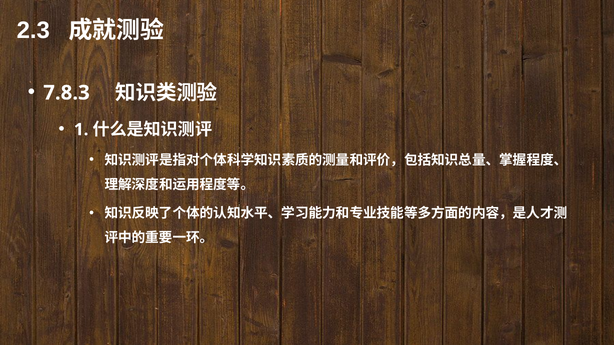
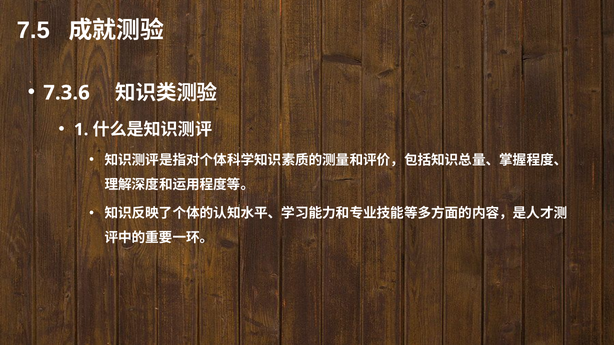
2.3: 2.3 -> 7.5 (33, 30)
7.8.3: 7.8.3 -> 7.3.6 (67, 93)
